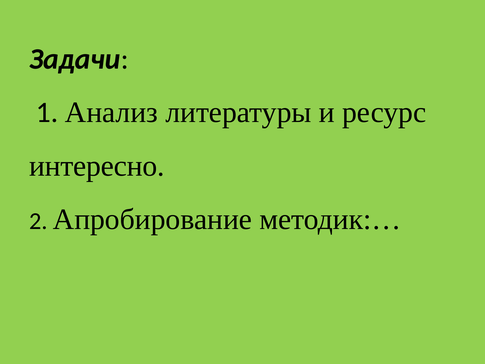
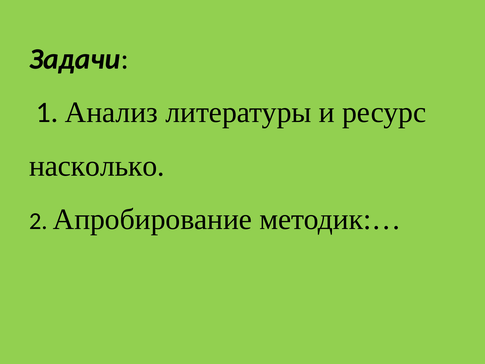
интересно: интересно -> насколько (97, 166)
